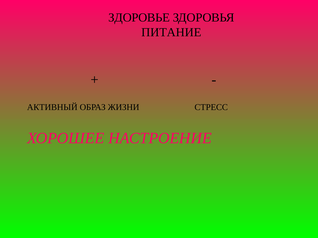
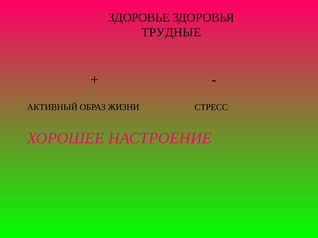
ПИТАНИЕ: ПИТАНИЕ -> ТРУДНЫЕ (171, 32)
